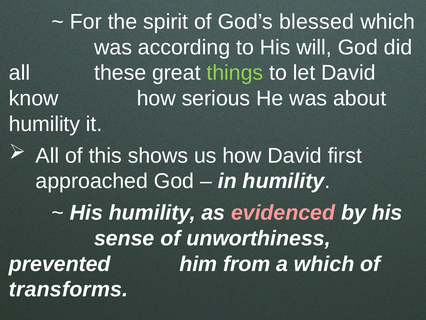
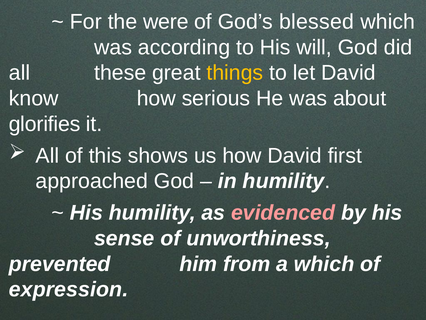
spirit: spirit -> were (166, 22)
things colour: light green -> yellow (235, 73)
humility: humility -> glorifies (45, 124)
transforms: transforms -> expression (69, 289)
